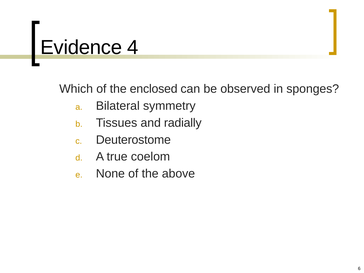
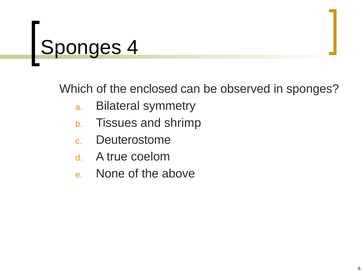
Evidence: Evidence -> Sponges (81, 48)
radially: radially -> shrimp (183, 123)
